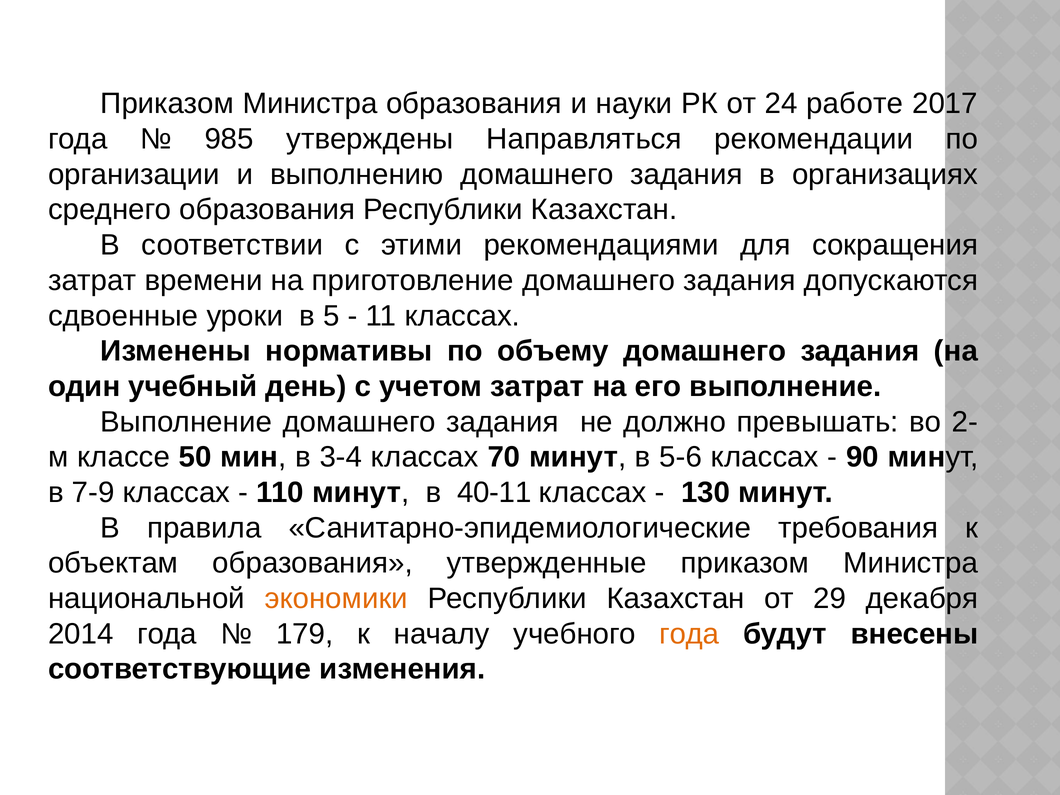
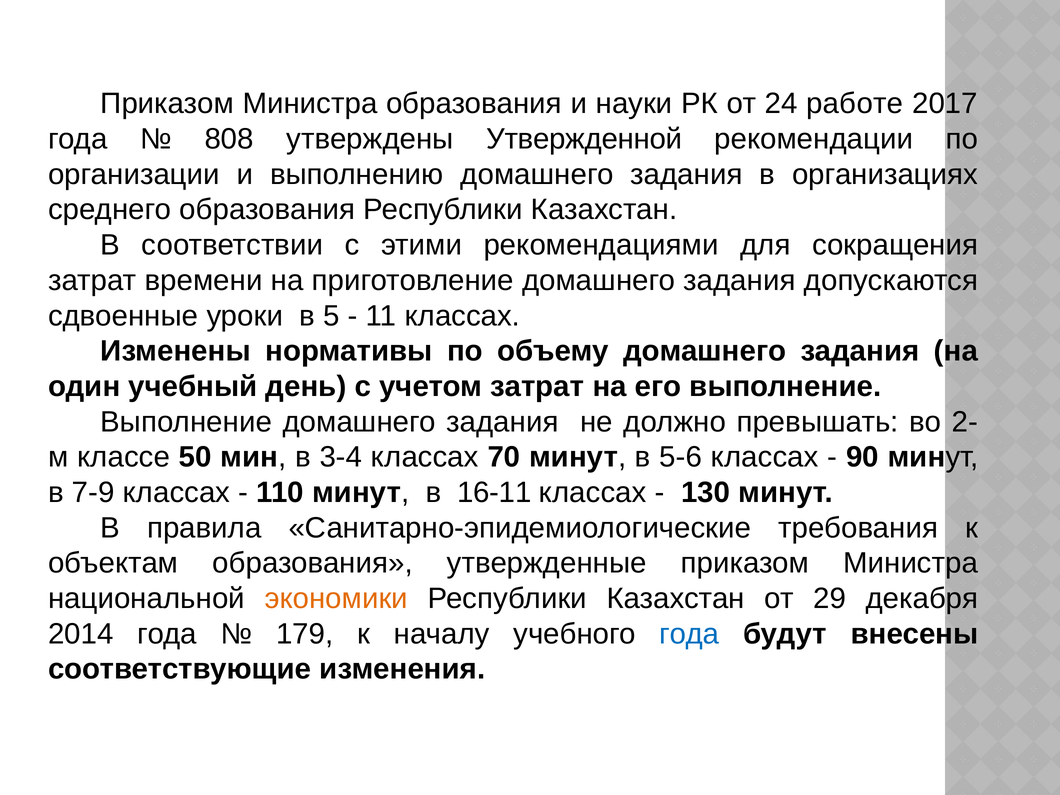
985: 985 -> 808 (229, 139)
Направляться: Направляться -> Утвержденной (584, 139)
40-11: 40-11 -> 16-11 (494, 493)
года colour: orange -> blue (689, 634)
